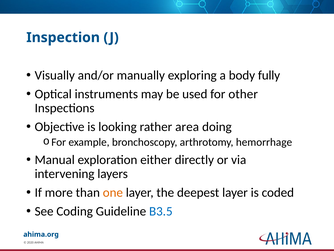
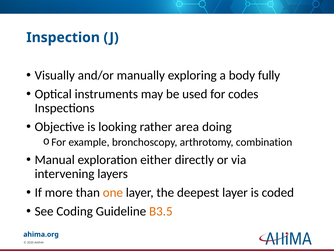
other: other -> codes (243, 94)
hemorrhage: hemorrhage -> combination (264, 142)
B3.5 colour: blue -> orange (161, 211)
